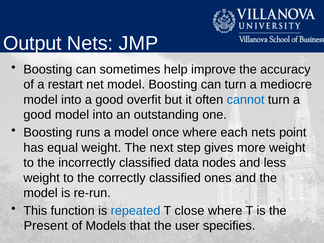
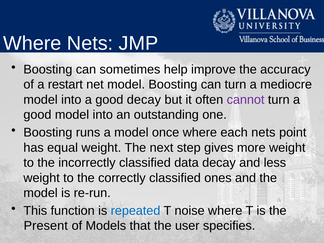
Output: Output -> Where (32, 43)
good overfit: overfit -> decay (144, 100)
cannot colour: blue -> purple (246, 100)
data nodes: nodes -> decay (219, 163)
close: close -> noise (190, 211)
